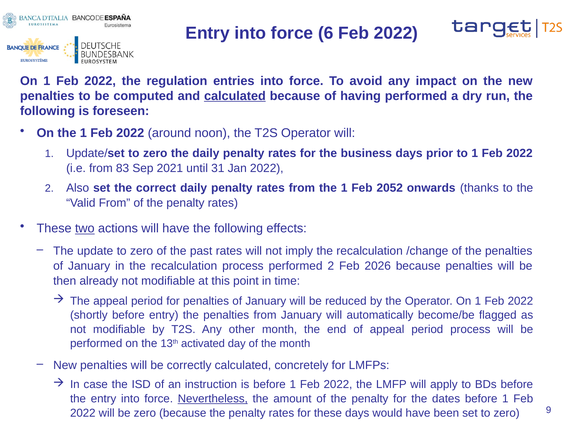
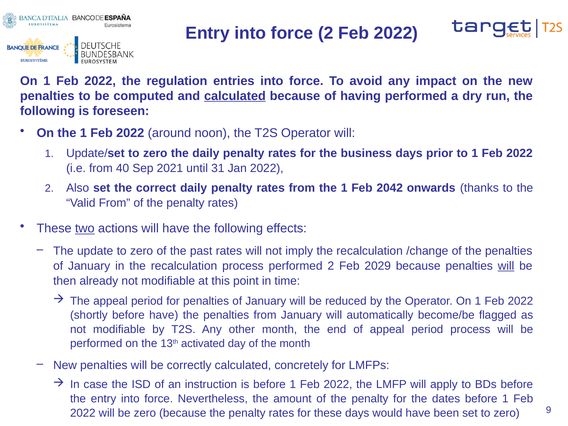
force 6: 6 -> 2 (326, 33)
83: 83 -> 40 (123, 168)
2052: 2052 -> 2042 (390, 188)
2026: 2026 -> 2029 (378, 266)
will underline: none -> present (506, 266)
before entry: entry -> have (164, 315)
Nevertheless underline: present -> none (213, 399)
